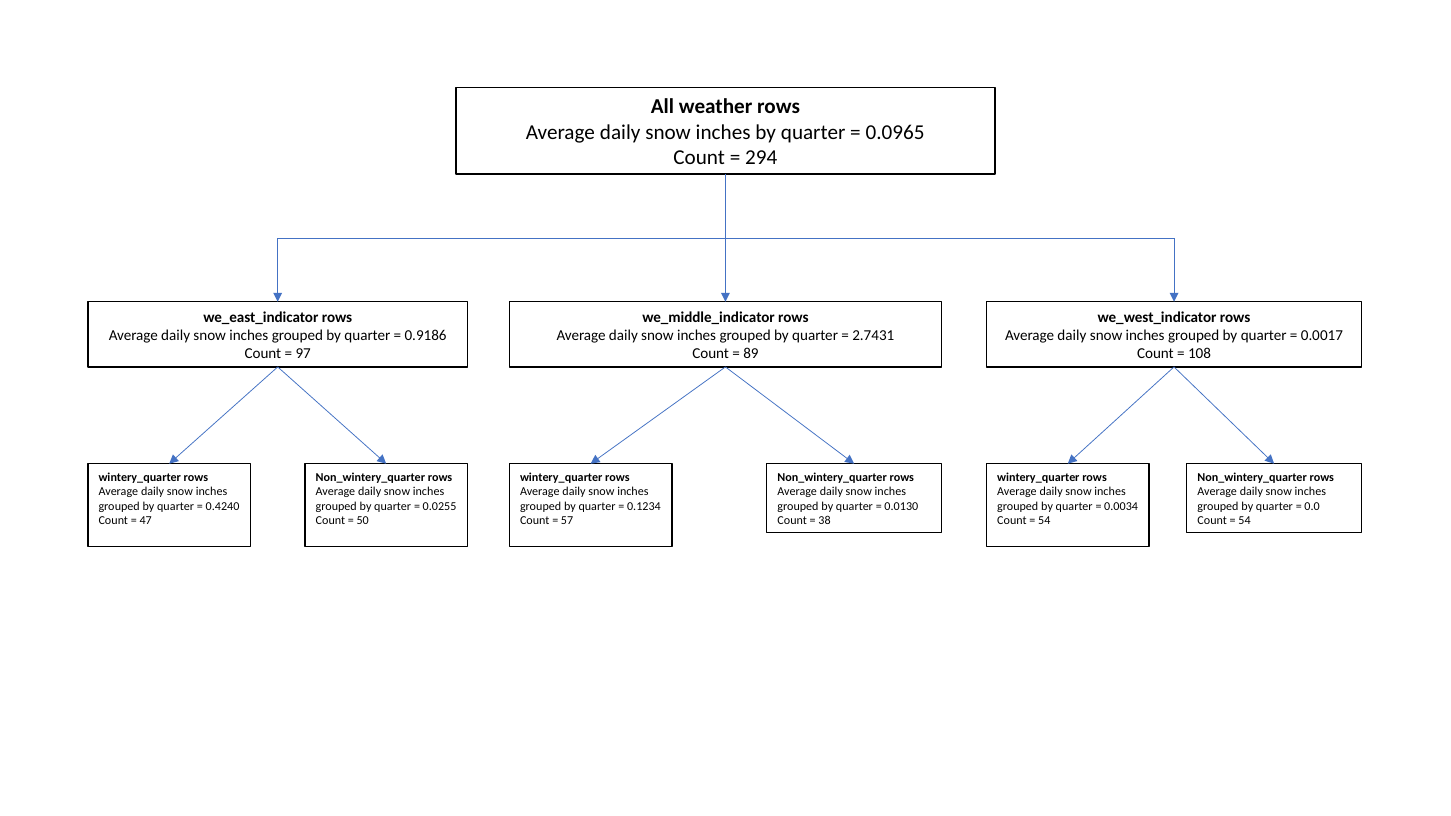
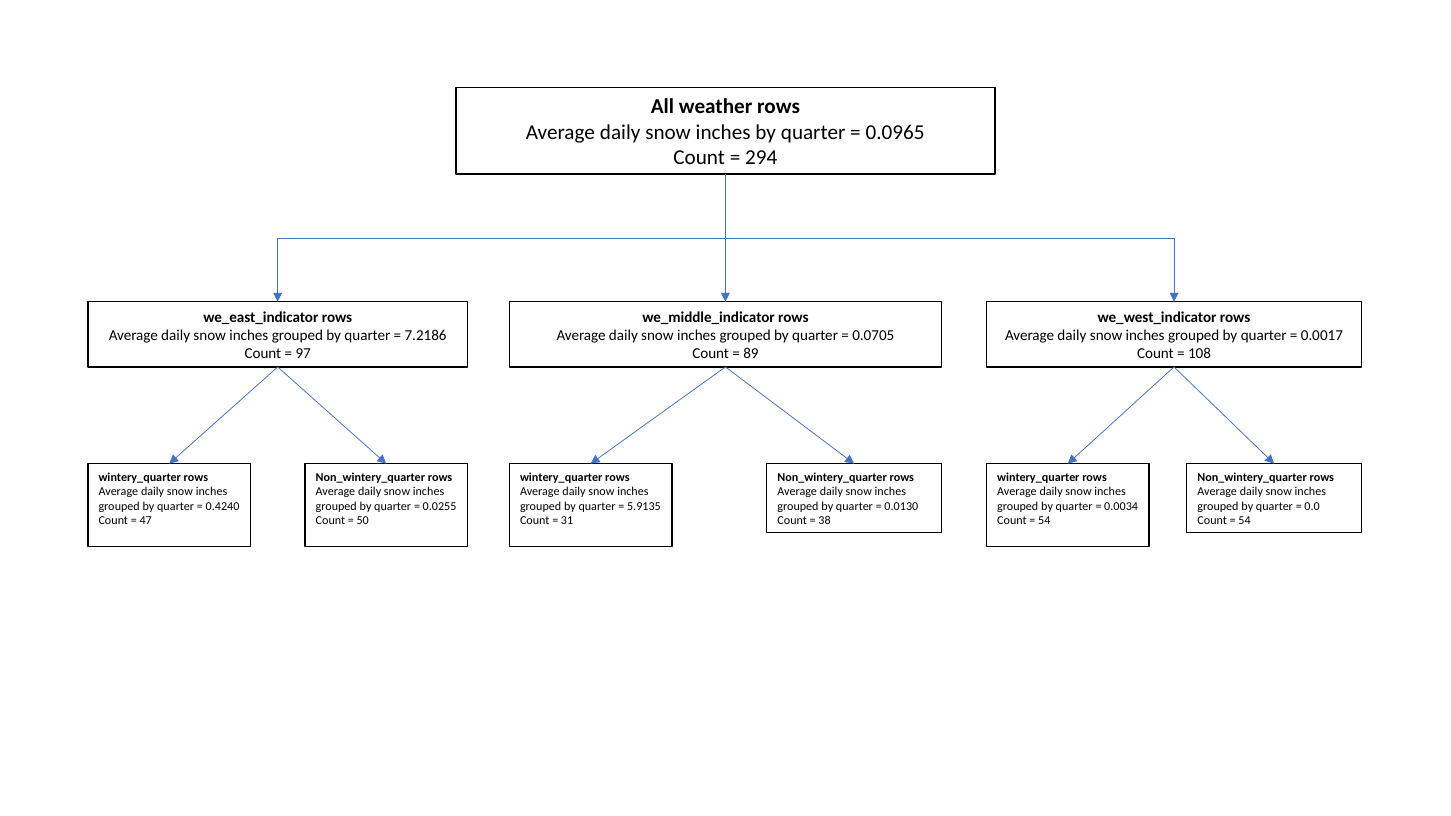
0.9186: 0.9186 -> 7.2186 (426, 335)
2.7431: 2.7431 -> 0.0705 (873, 335)
0.1234: 0.1234 -> 5.9135 (644, 506)
57: 57 -> 31 (567, 521)
